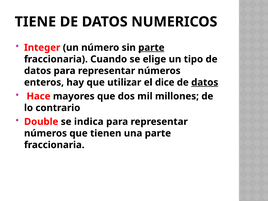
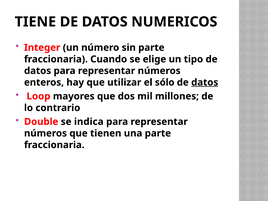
parte underline: present -> none (151, 48)
dice: dice -> sólo (165, 82)
Hace: Hace -> Loop (38, 96)
